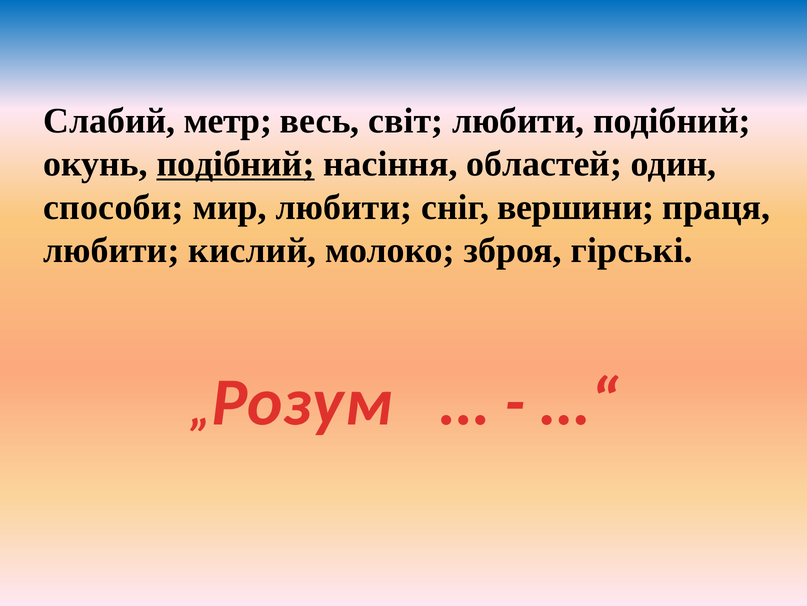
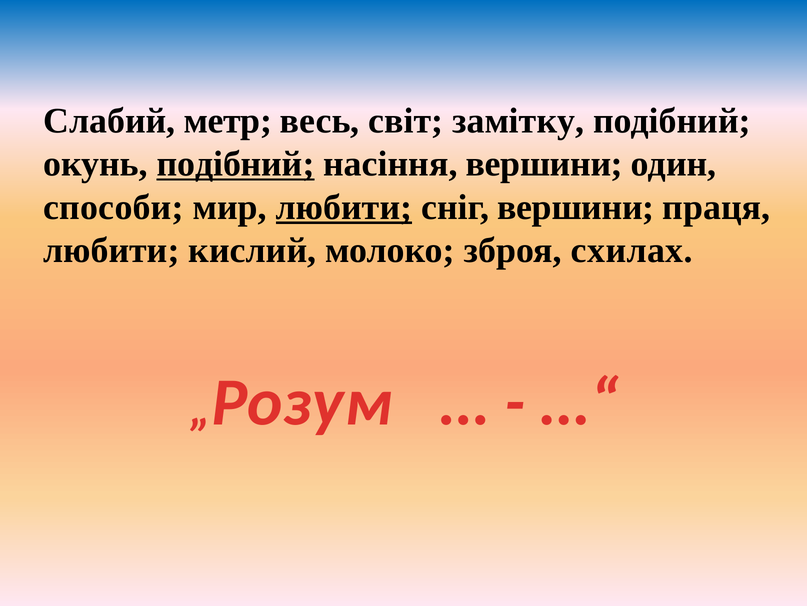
світ любити: любити -> замітку (518, 121)
насіння областей: областей -> вершини (544, 164)
любити underline: none -> present (344, 207)
гірські: гірські -> схилах (632, 250)
